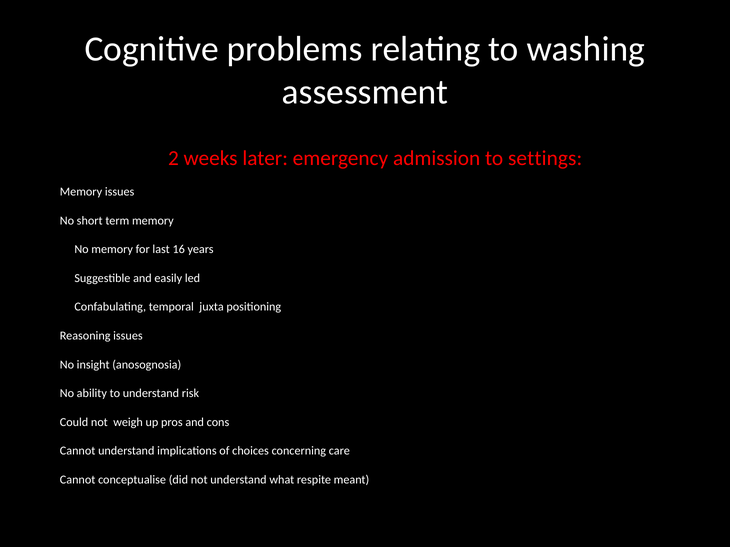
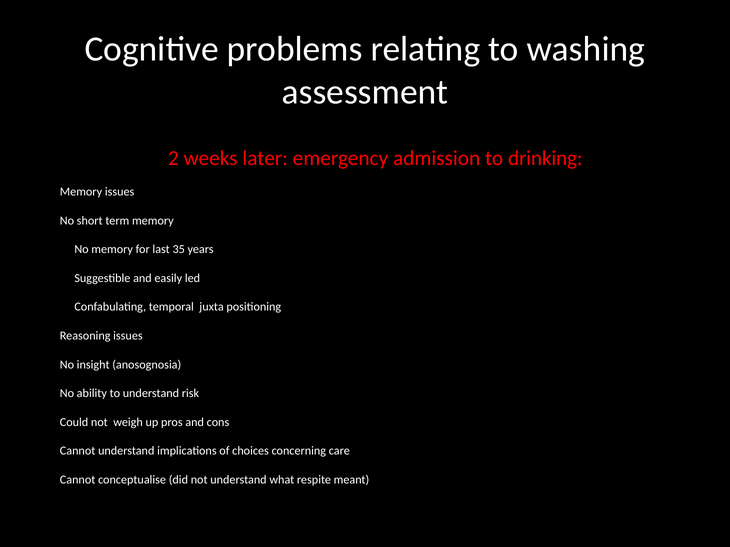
settings: settings -> drinking (545, 158)
16: 16 -> 35 (179, 250)
